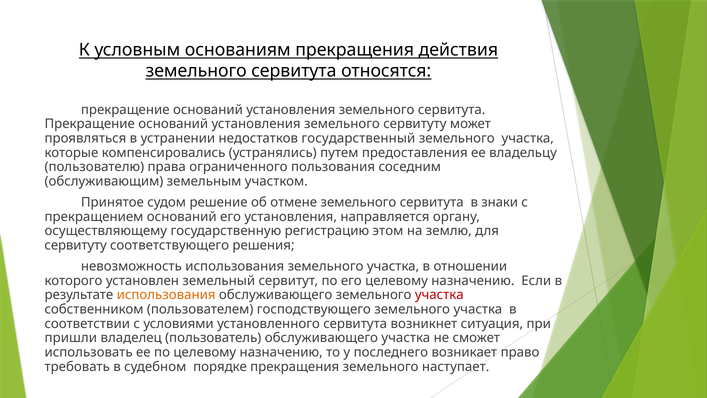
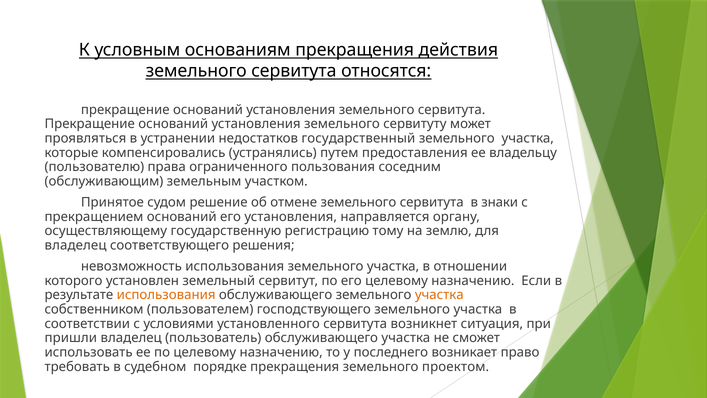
этом: этом -> тому (388, 231)
сервитуту: сервитуту -> владелец (76, 245)
участка colour: red -> orange (439, 295)
наступает: наступает -> проектом (456, 366)
